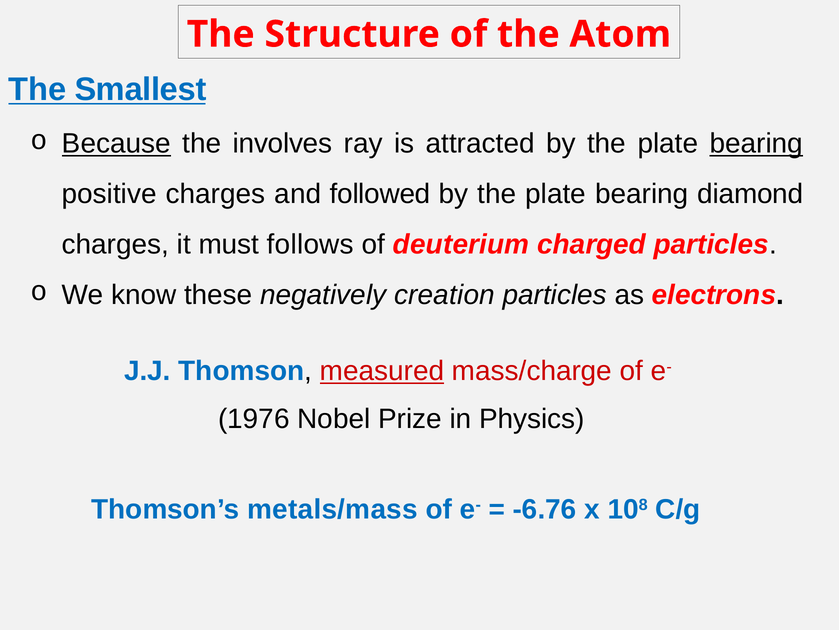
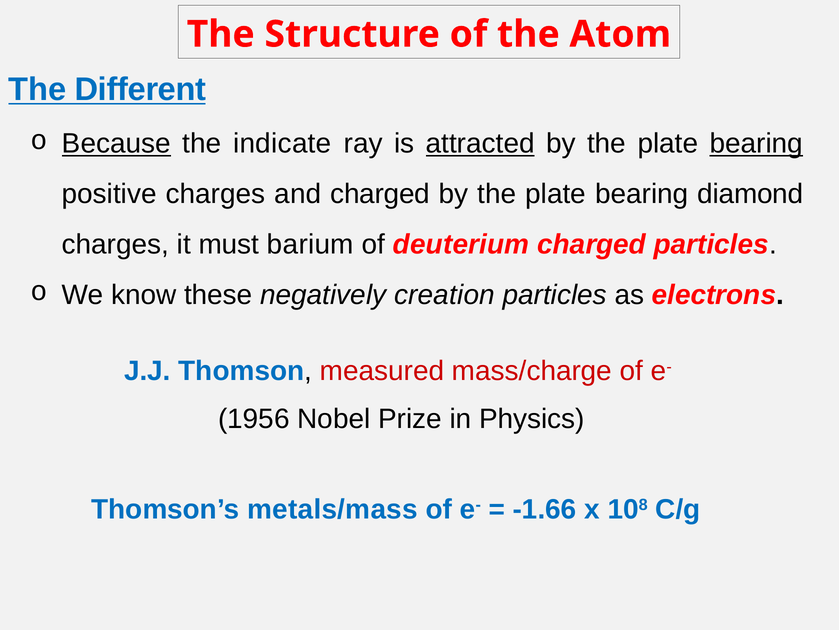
Smallest: Smallest -> Different (140, 89)
involves: involves -> indicate (282, 143)
attracted underline: none -> present (480, 143)
and followed: followed -> charged (380, 194)
follows: follows -> barium (310, 244)
measured underline: present -> none (382, 371)
1976: 1976 -> 1956 (254, 418)
-6.76: -6.76 -> -1.66 (545, 509)
